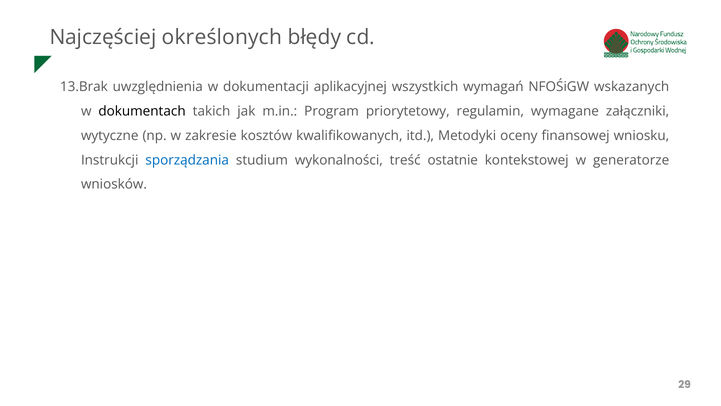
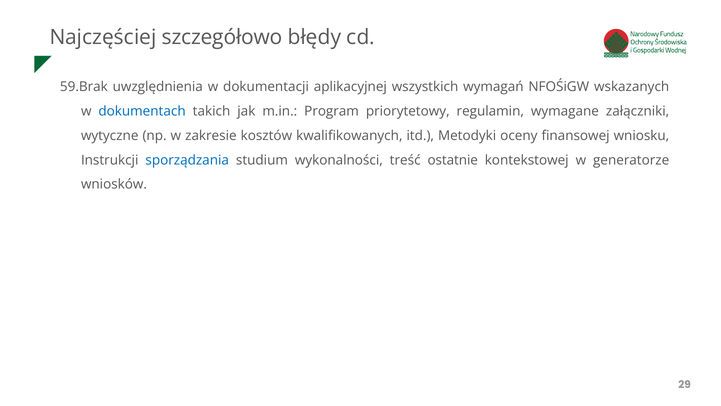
określonych: określonych -> szczegółowo (222, 37)
13.Brak: 13.Brak -> 59.Brak (84, 87)
dokumentach colour: black -> blue (142, 111)
